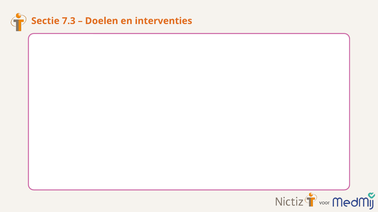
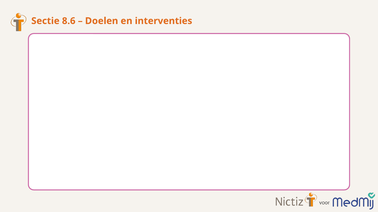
7.3: 7.3 -> 8.6 (69, 21)
